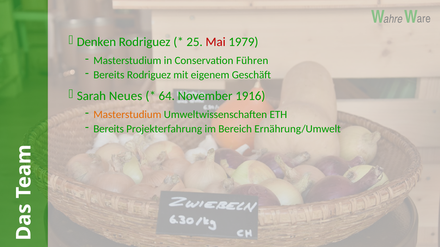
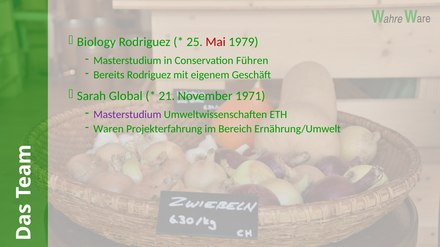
Denken: Denken -> Biology (96, 42)
Neues: Neues -> Global (126, 96)
64: 64 -> 21 (167, 96)
1916: 1916 -> 1971 (250, 96)
Masterstudium colour: orange -> purple (127, 115)
Bereits: Bereits -> Waren (109, 129)
